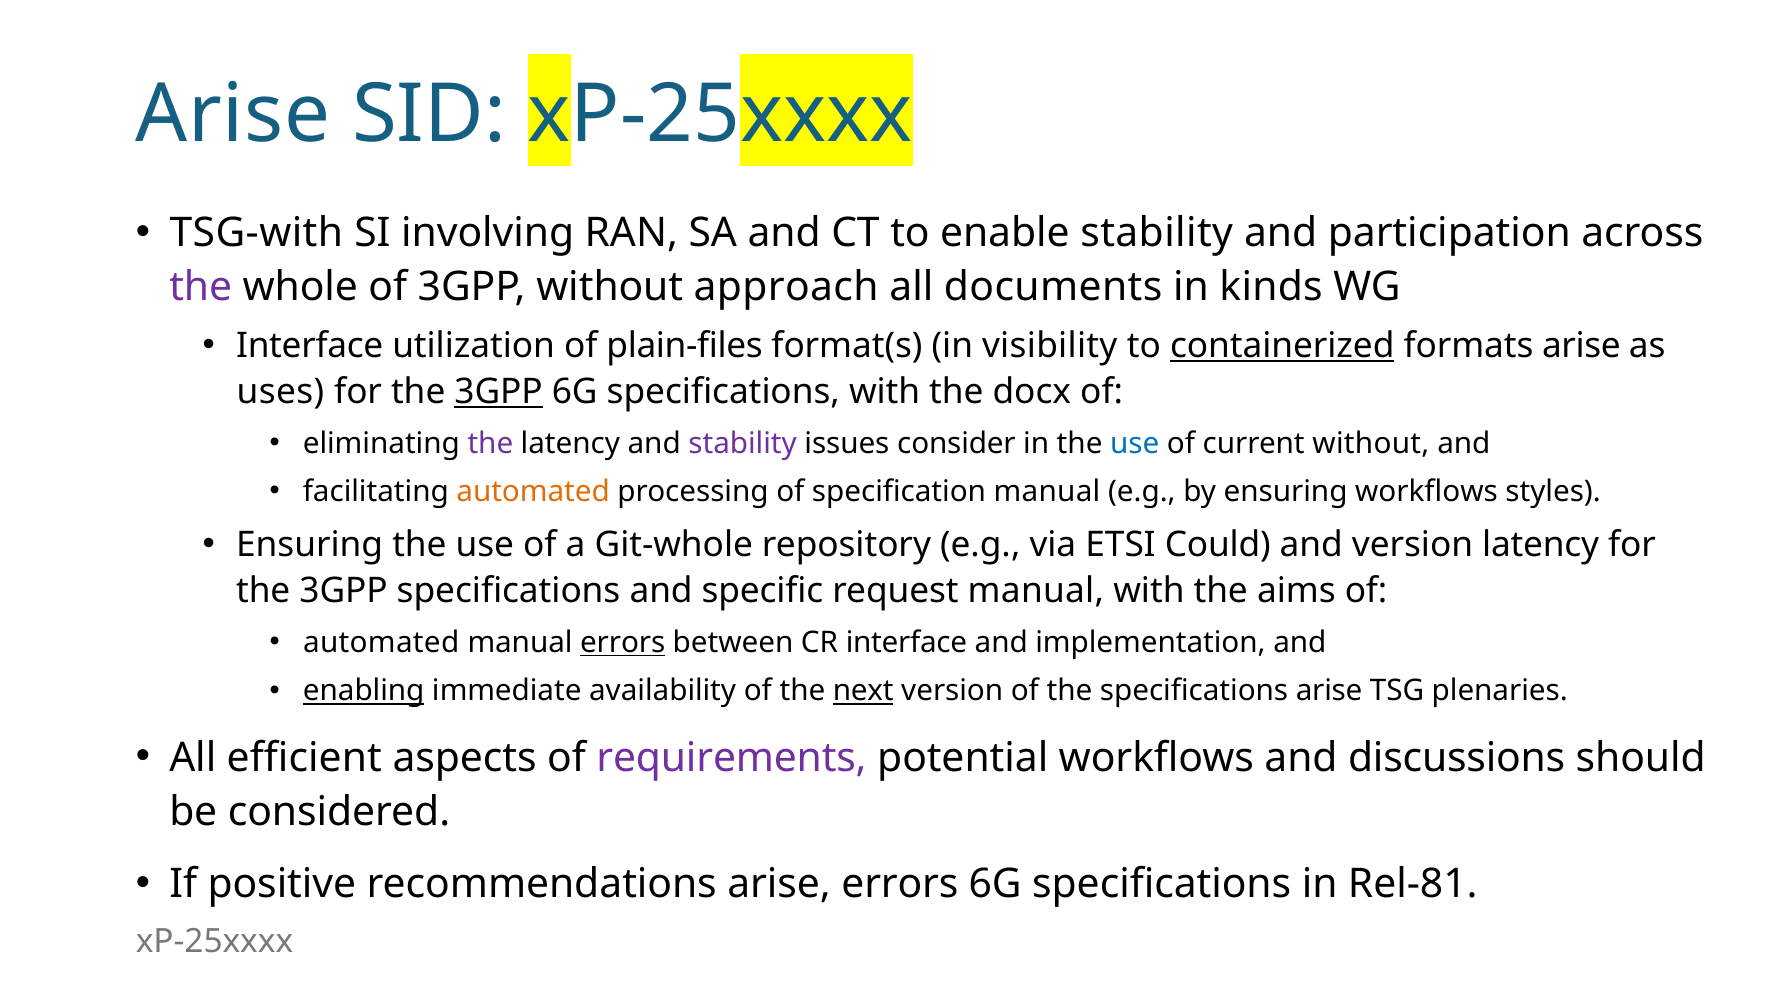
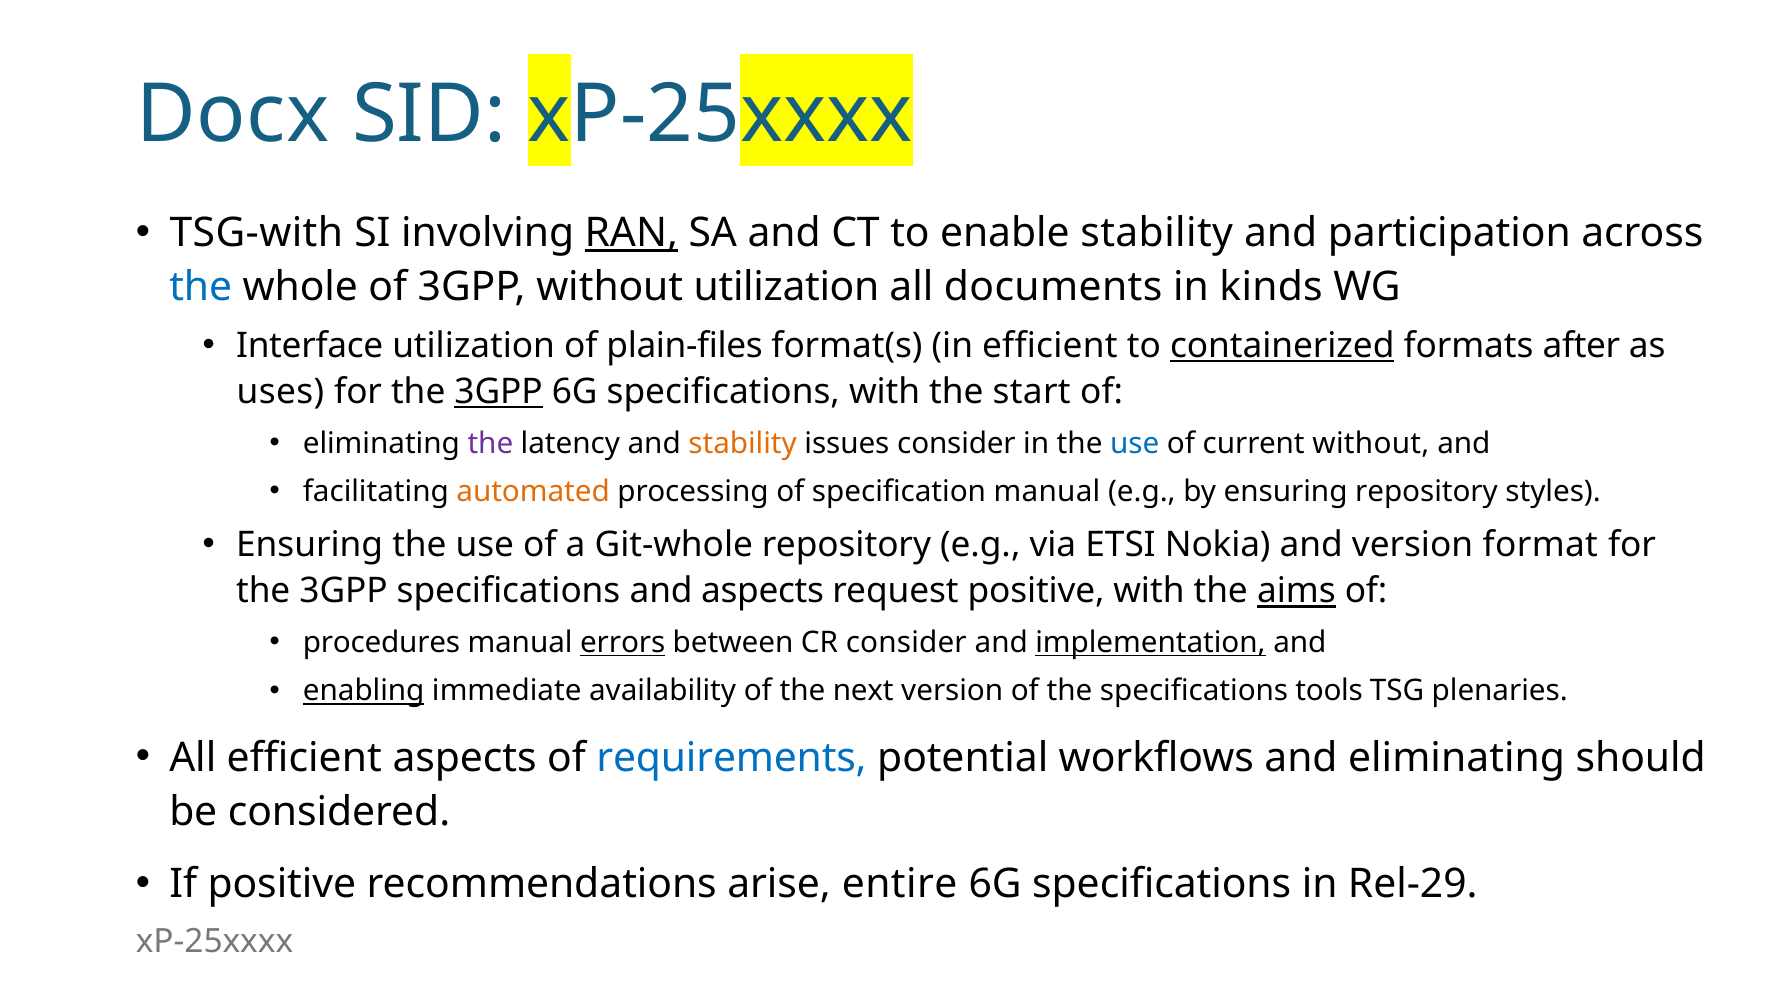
Arise: Arise -> Docx (233, 115)
RAN underline: none -> present (631, 233)
the colour: purple -> blue (201, 287)
without approach: approach -> utilization (787, 287)
in visibility: visibility -> efficient (1050, 345)
formats arise: arise -> after (1581, 345)
docx: docx -> start (1032, 392)
stability colour: purple -> orange (743, 443)
ensuring workflows: workflows -> repository (1426, 492)
Could: Could -> Nokia (1218, 544)
version latency: latency -> format (1540, 544)
and specific: specific -> aspects (763, 591)
request manual: manual -> positive (1036, 591)
aims underline: none -> present (1296, 591)
automated: automated -> procedures (381, 642)
CR interface: interface -> consider (906, 642)
implementation underline: none -> present (1150, 642)
next underline: present -> none (863, 691)
specifications arise: arise -> tools (1329, 691)
requirements colour: purple -> blue (732, 757)
and discussions: discussions -> eliminating (1457, 757)
arise errors: errors -> entire (900, 884)
Rel-81: Rel-81 -> Rel-29 (1413, 884)
